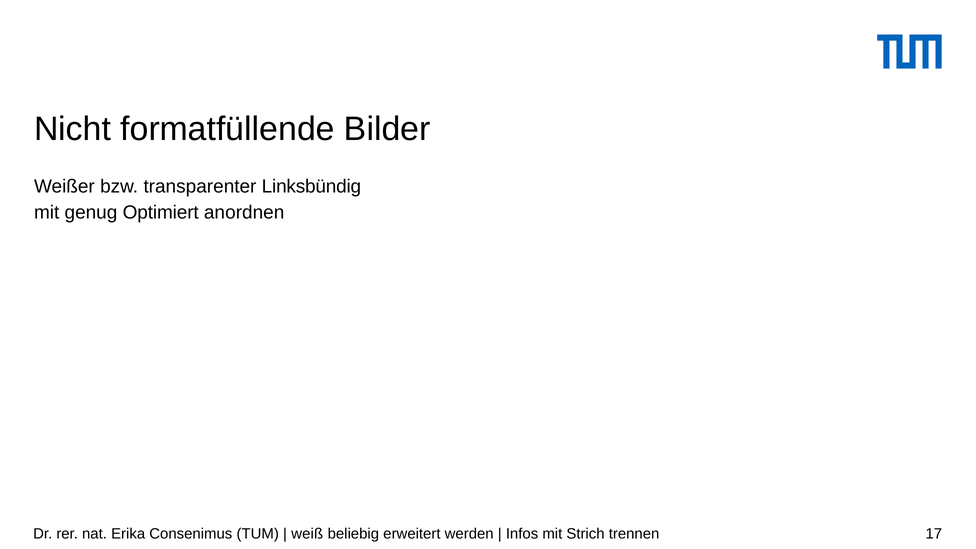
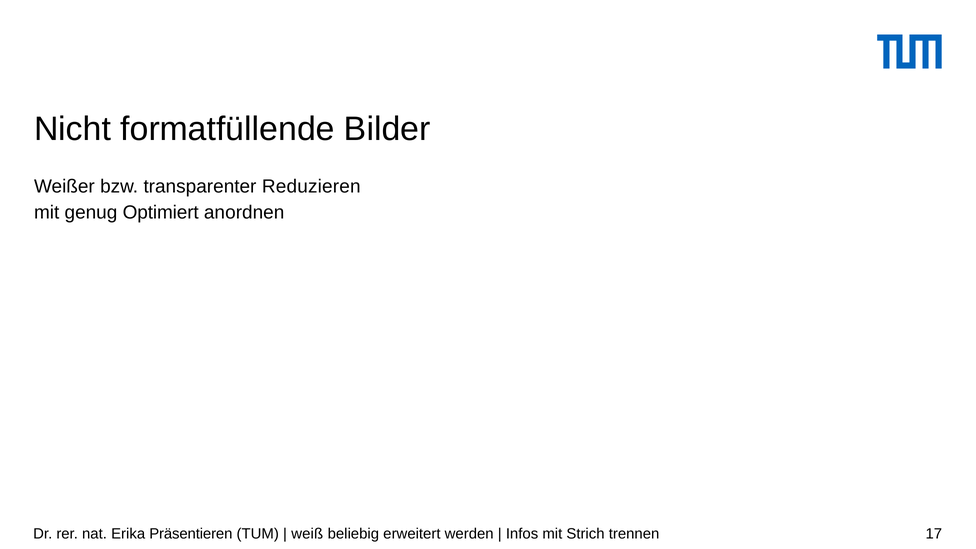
Linksbündig: Linksbündig -> Reduzieren (311, 187)
Consenimus: Consenimus -> Präsentieren (191, 534)
